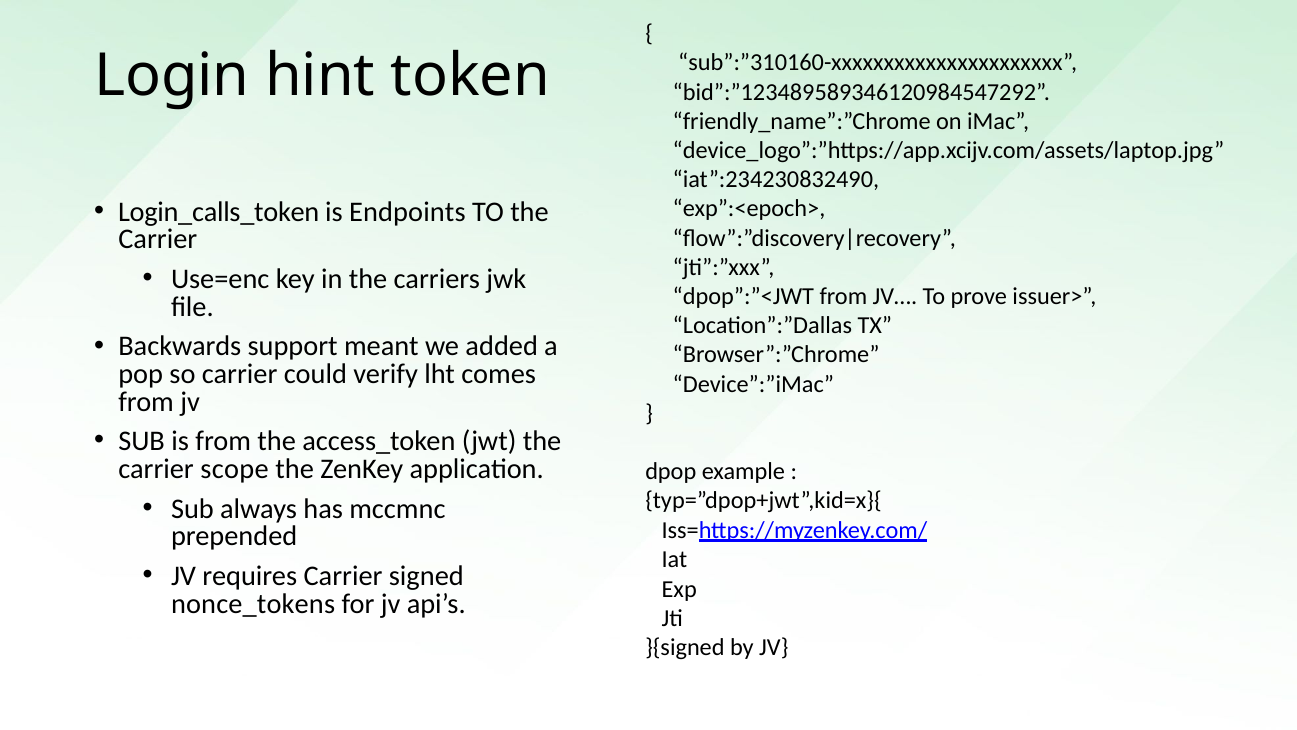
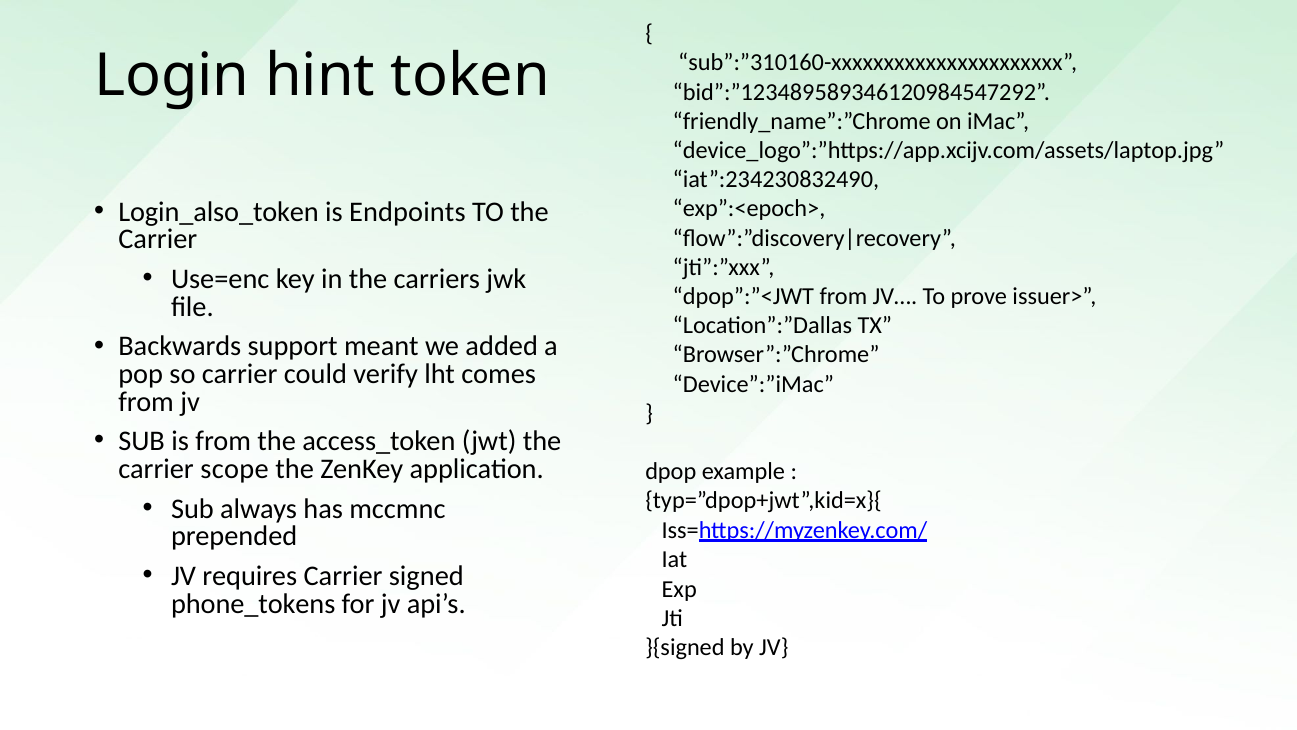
Login_calls_token: Login_calls_token -> Login_also_token (219, 212)
nonce_tokens: nonce_tokens -> phone_tokens (253, 603)
